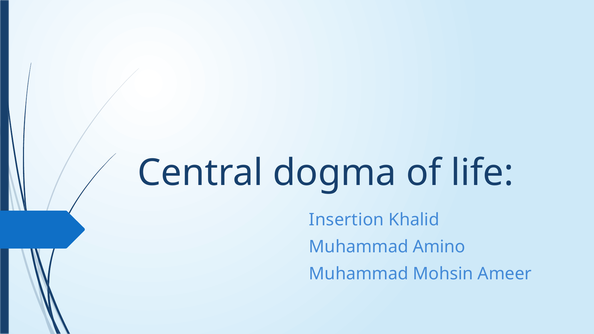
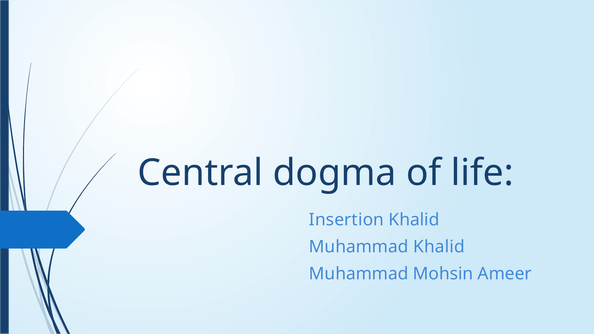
Muhammad Amino: Amino -> Khalid (439, 247)
